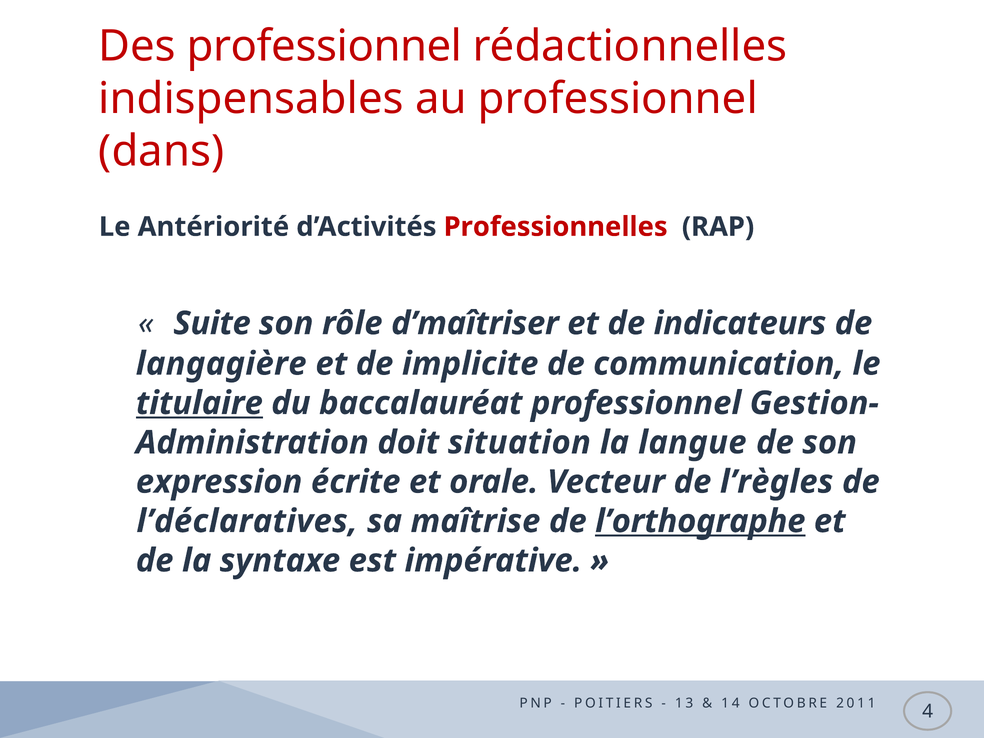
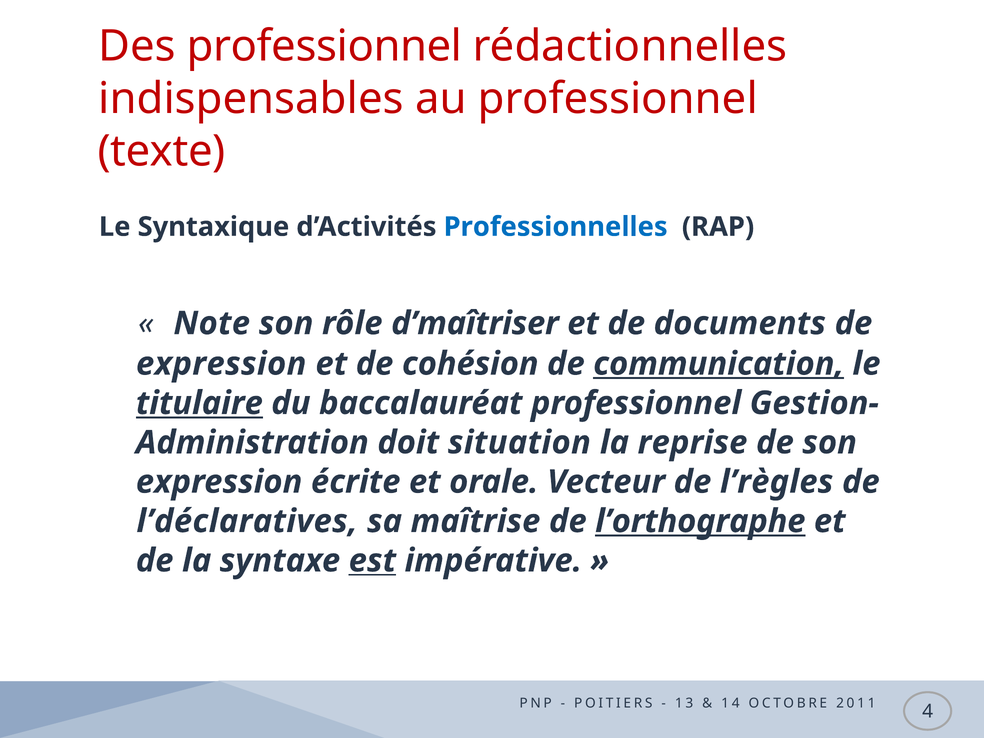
dans: dans -> texte (162, 151)
Antériorité: Antériorité -> Syntaxique (213, 227)
Professionnelles colour: red -> blue (556, 227)
Suite: Suite -> Note (212, 323)
indicateurs: indicateurs -> documents (740, 323)
langagière: langagière -> expression (221, 364)
implicite: implicite -> cohésion (470, 364)
communication underline: none -> present (719, 364)
langue: langue -> reprise (693, 443)
est underline: none -> present (372, 561)
